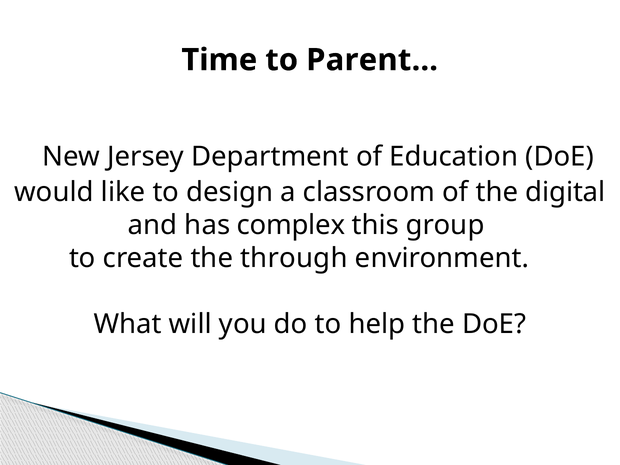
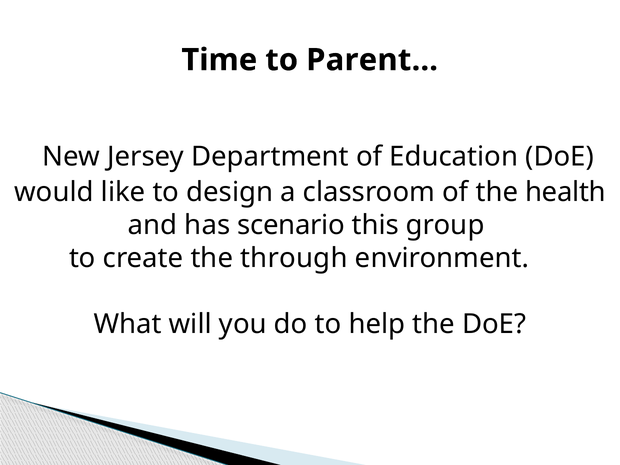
digital: digital -> health (565, 192)
complex: complex -> scenario (291, 225)
